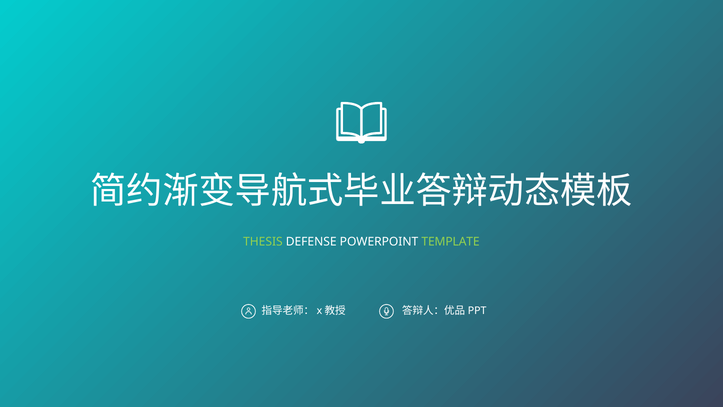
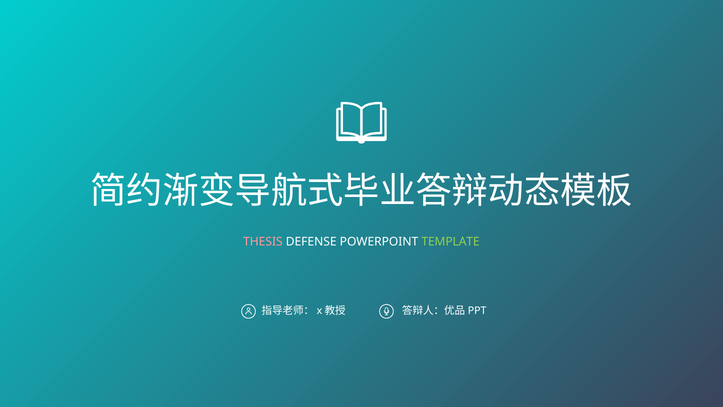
THESIS colour: light green -> pink (263, 242)
